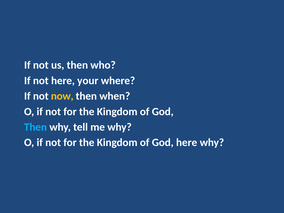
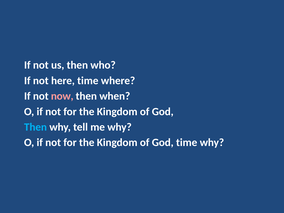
here your: your -> time (88, 81)
now colour: yellow -> pink (62, 96)
God here: here -> time (187, 143)
